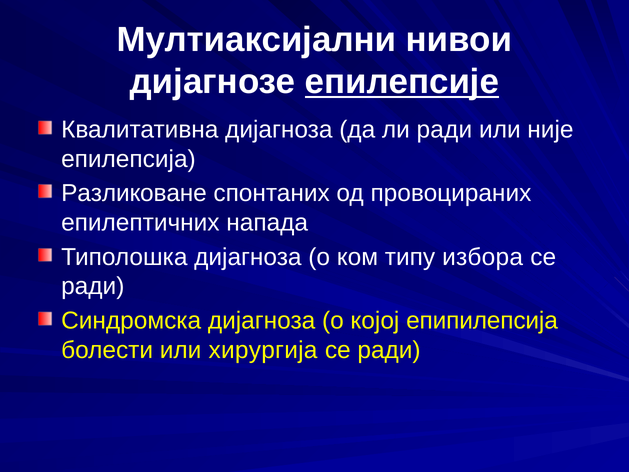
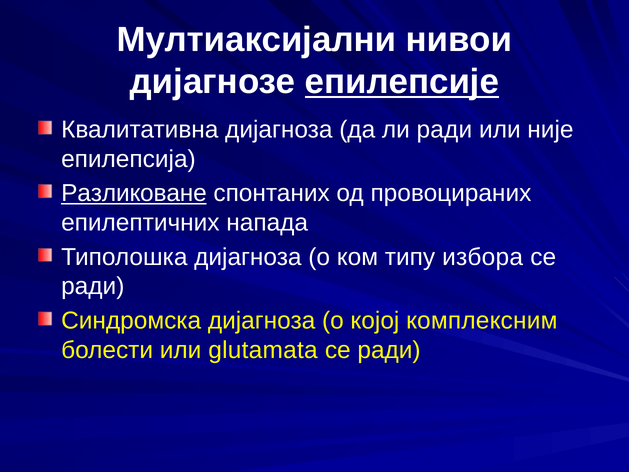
Разликоване underline: none -> present (134, 193)
епипилепсиjа: епипилепсиjа -> комплексним (482, 320)
хирургија: хирургија -> glutamata (263, 350)
